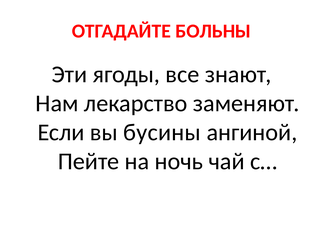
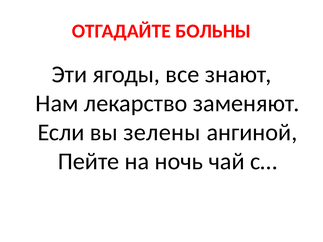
бусины: бусины -> зелены (162, 133)
